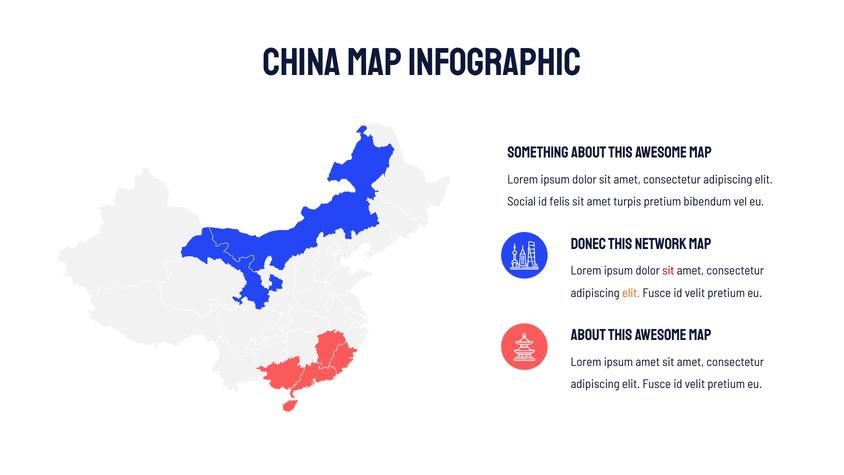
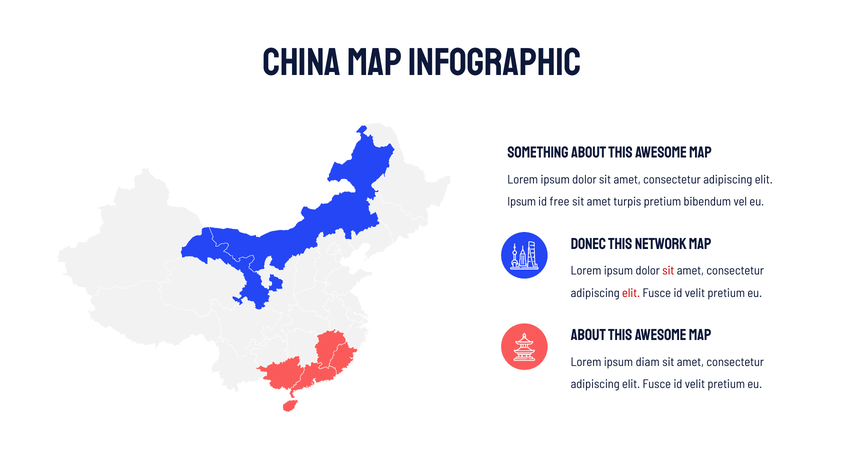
Social: Social -> Ipsum (522, 202)
felis: felis -> free (560, 202)
elit colour: orange -> red (631, 293)
ipsum amet: amet -> diam (648, 362)
